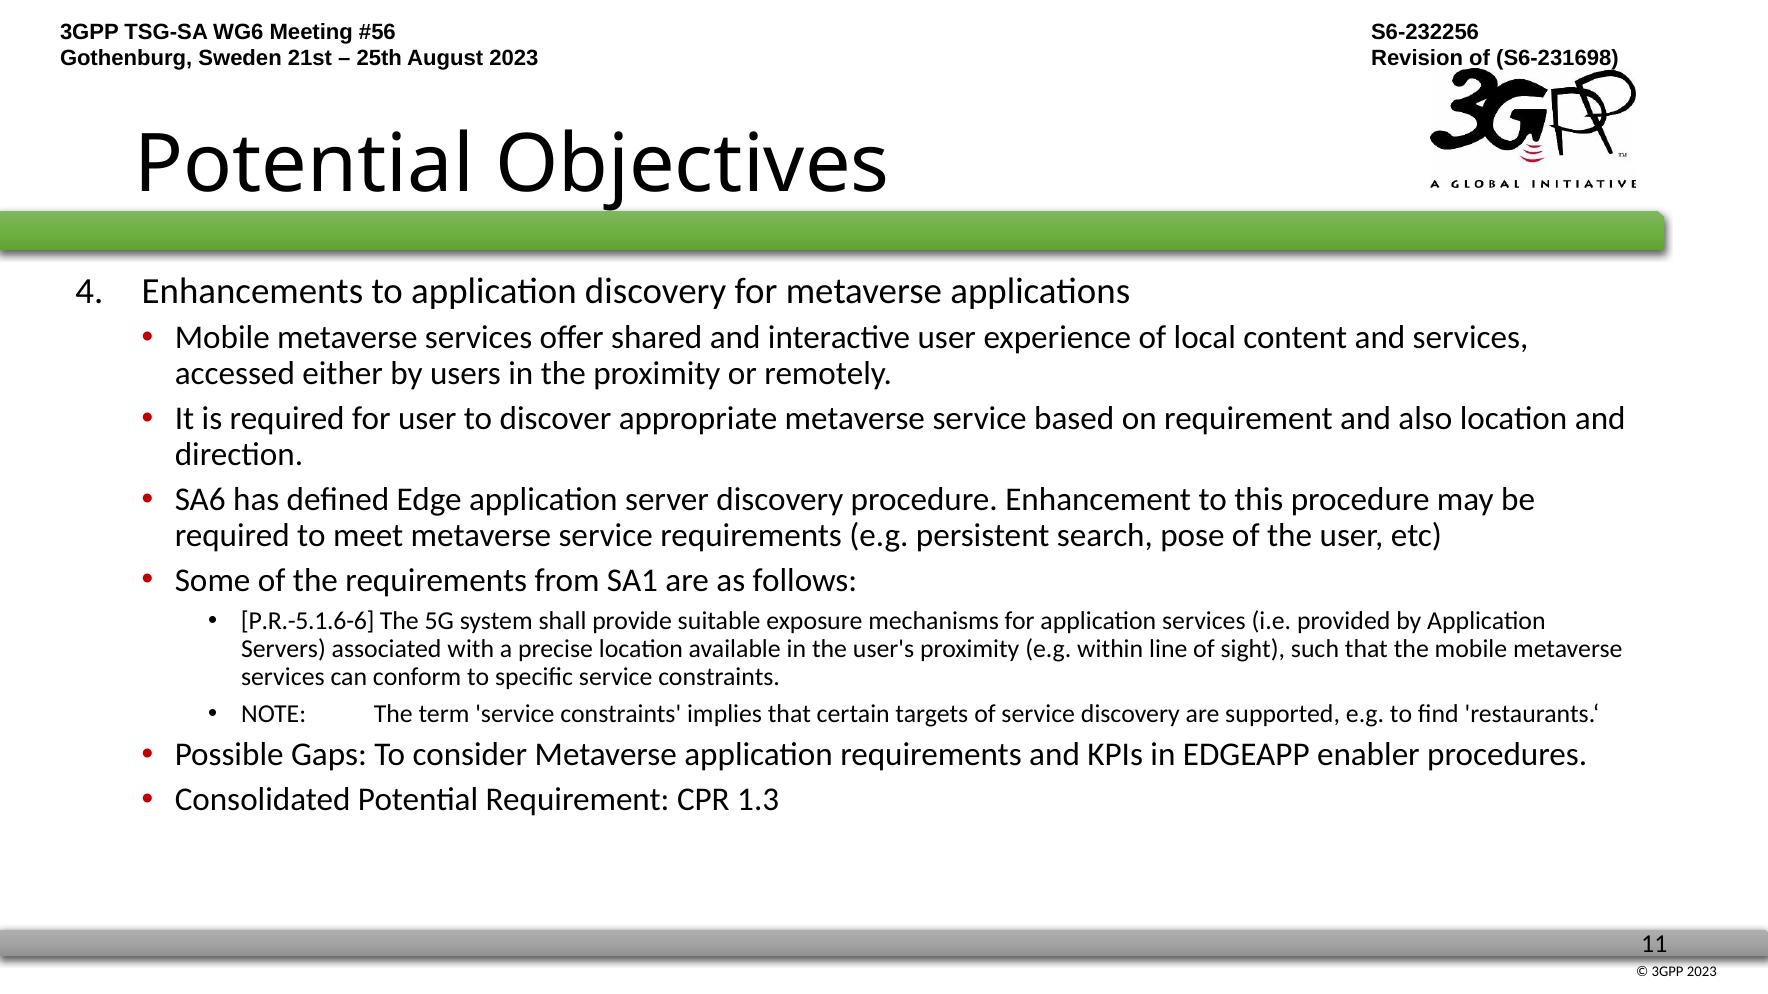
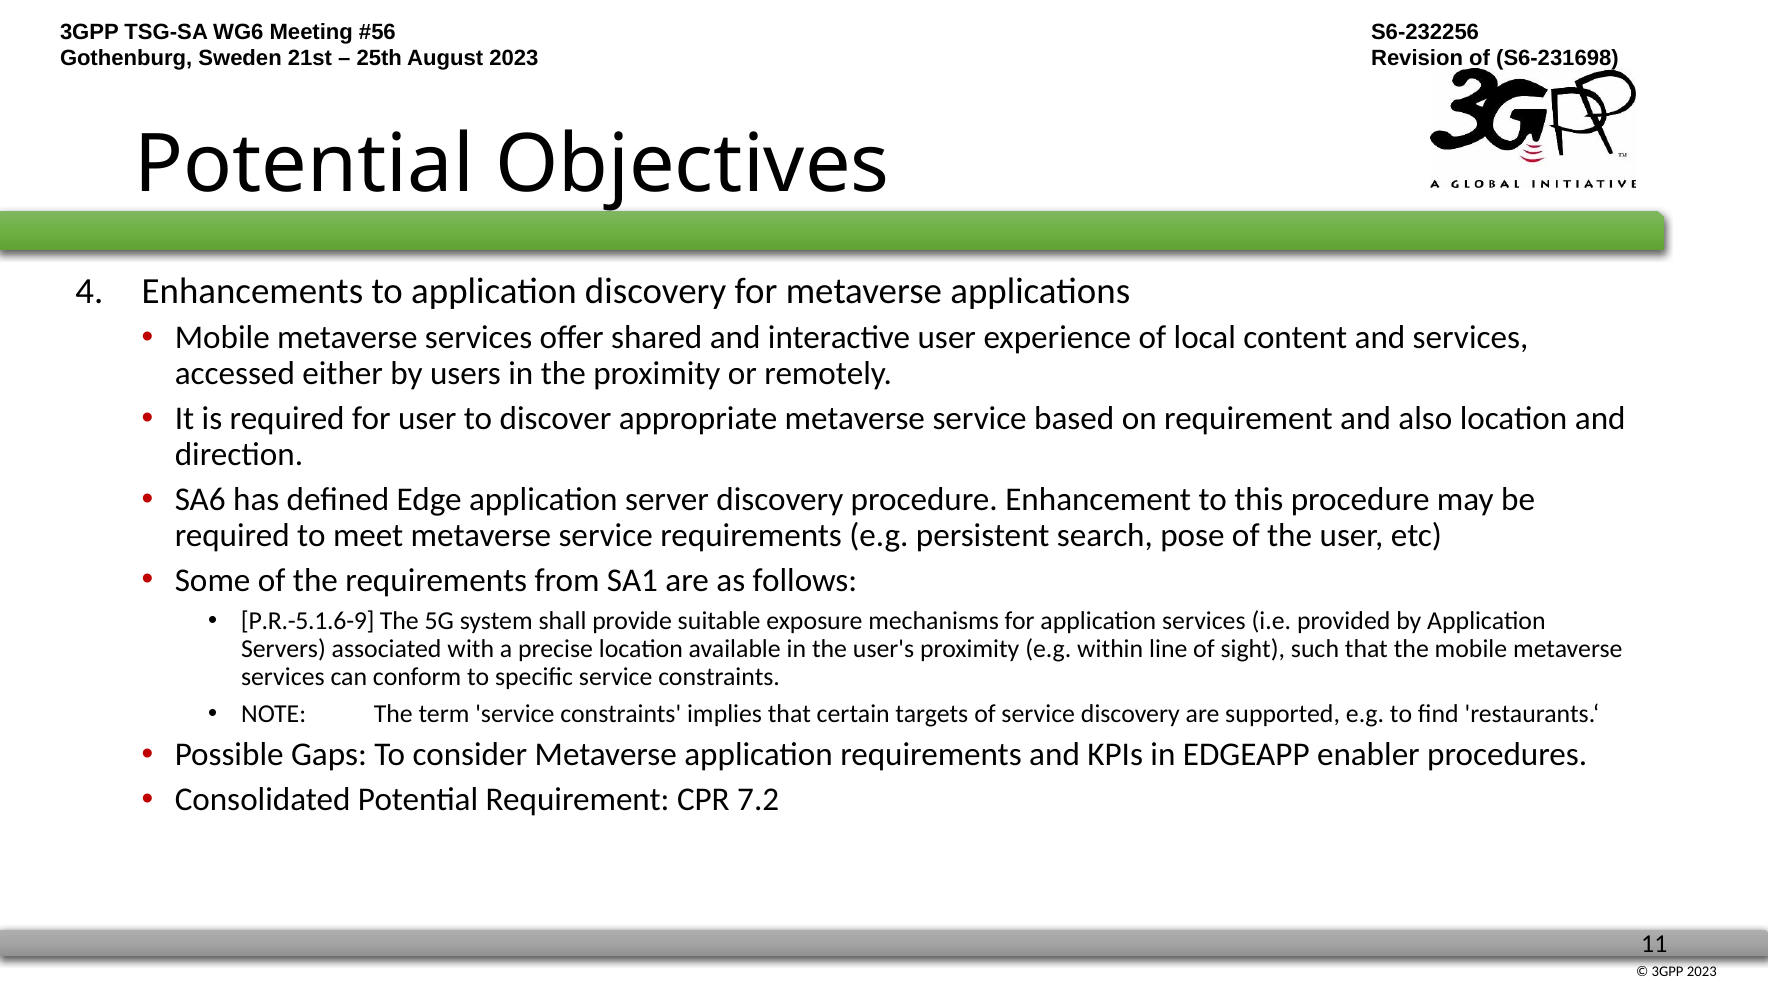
P.R.-5.1.6-6: P.R.-5.1.6-6 -> P.R.-5.1.6-9 (308, 622)
1.3: 1.3 -> 7.2 (758, 800)
